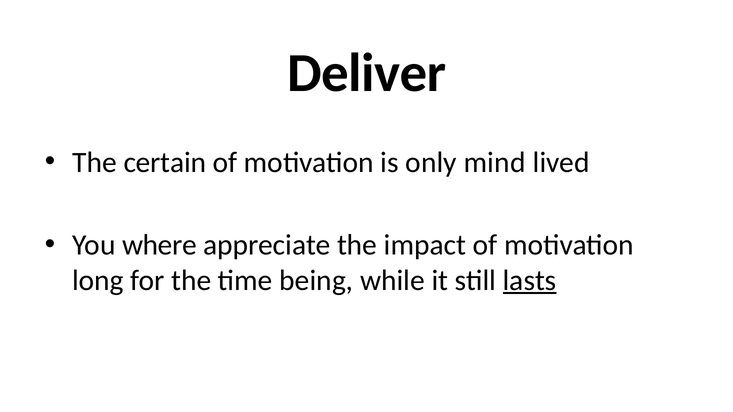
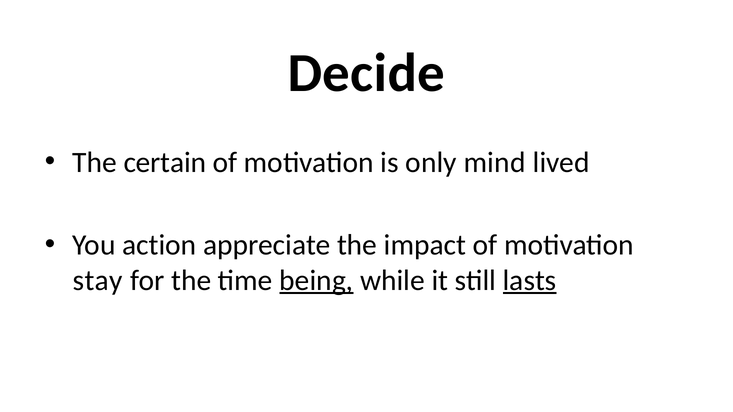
Deliver: Deliver -> Decide (366, 73)
where: where -> action (159, 245)
long: long -> stay (98, 281)
being underline: none -> present (316, 281)
